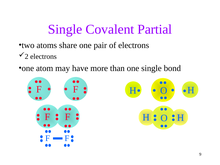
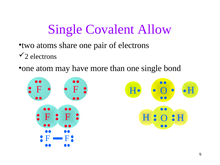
Partial: Partial -> Allow (155, 29)
